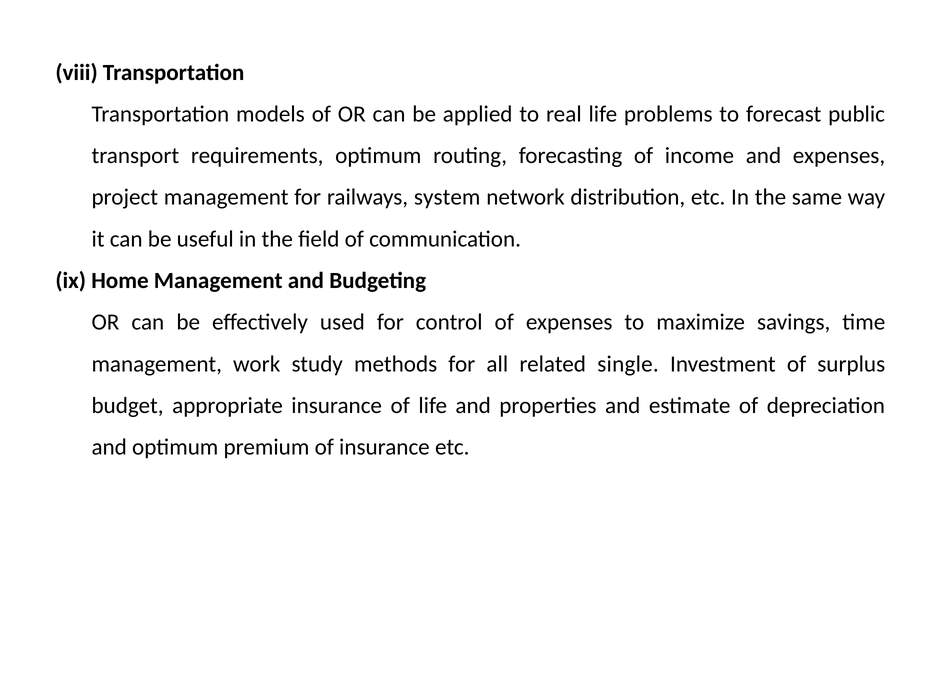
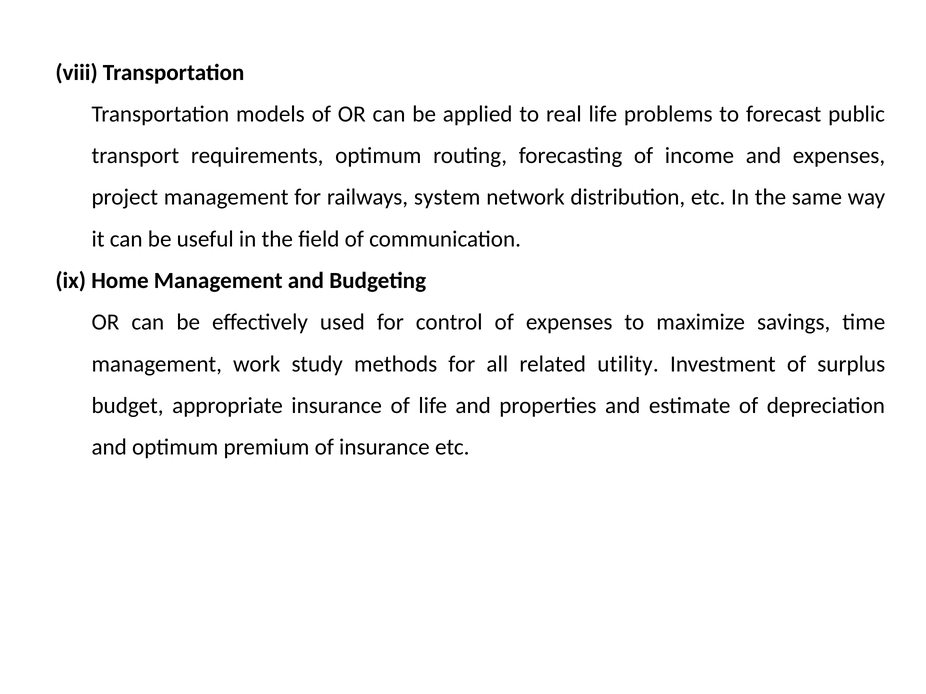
single: single -> utility (628, 364)
